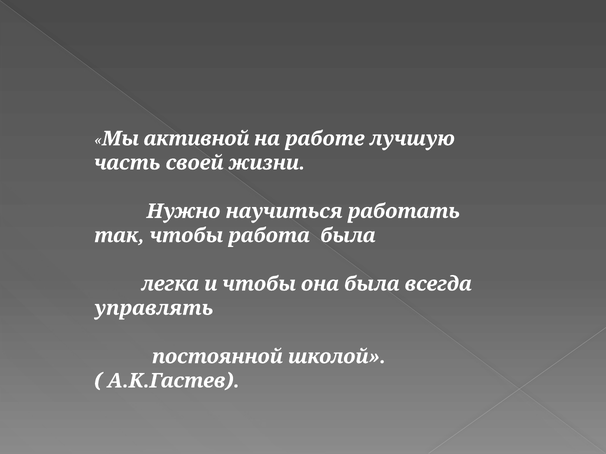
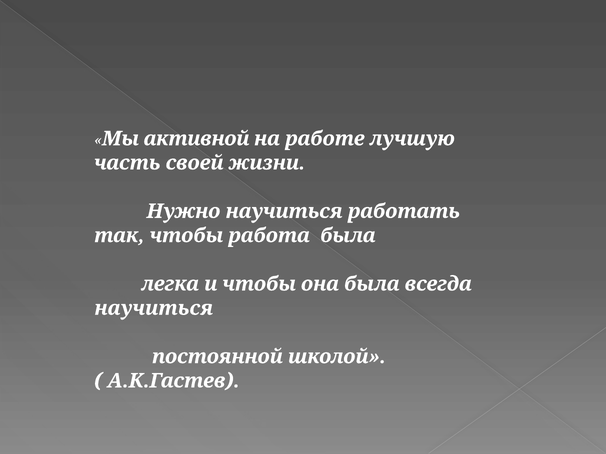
управлять: управлять -> научиться (154, 308)
